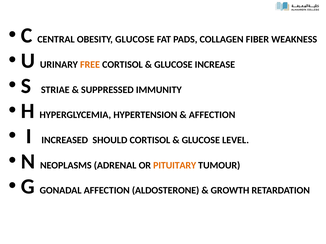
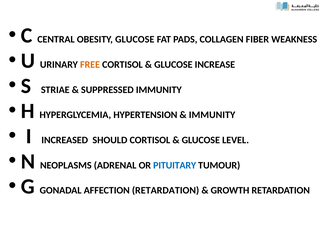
AFFECTION: AFFECTION -> IMMUNITY (212, 115)
PITUITARY colour: orange -> blue (175, 166)
AFFECTION ALDOSTERONE: ALDOSTERONE -> RETARDATION (166, 191)
